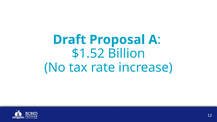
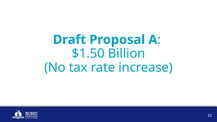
$1.52: $1.52 -> $1.50 (88, 54)
